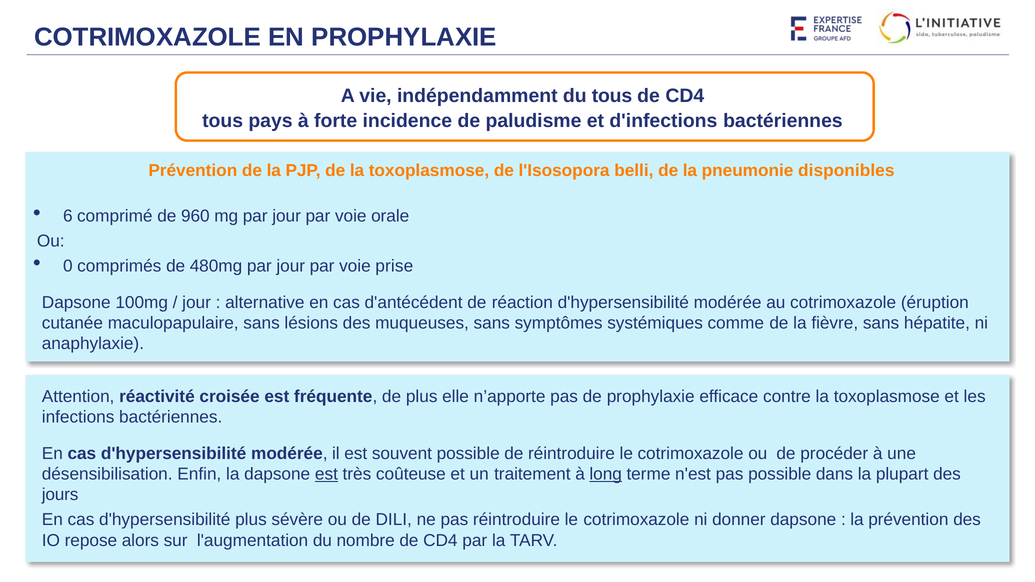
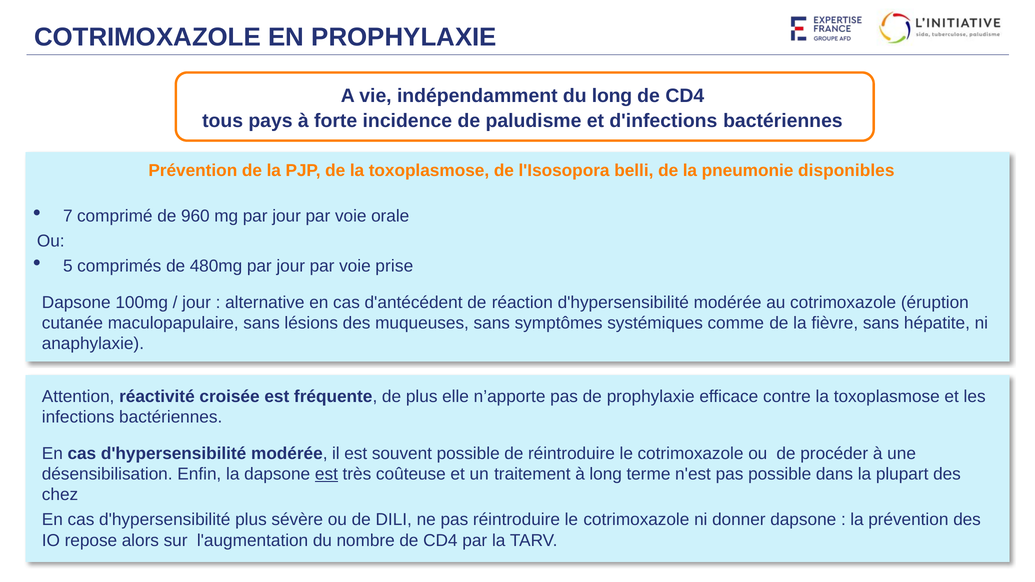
du tous: tous -> long (612, 96)
6: 6 -> 7 (68, 216)
0: 0 -> 5 (68, 266)
long underline: present -> none (606, 474)
jours: jours -> chez (60, 495)
